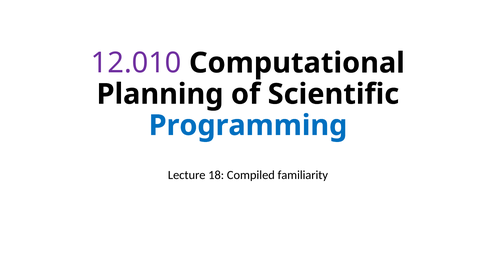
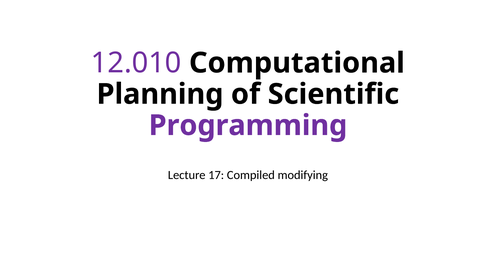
Programming colour: blue -> purple (248, 125)
18: 18 -> 17 (216, 175)
familiarity: familiarity -> modifying (303, 175)
